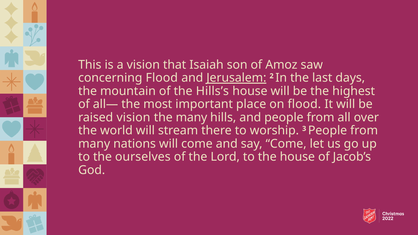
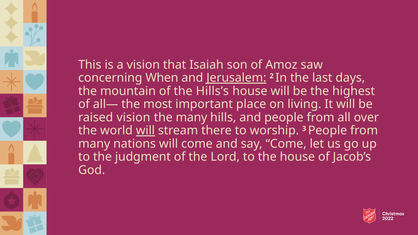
concerning Flood: Flood -> When (162, 78)
on flood: flood -> living (304, 104)
will underline: none -> present (145, 131)
ourselves: ourselves -> judgment (143, 157)
